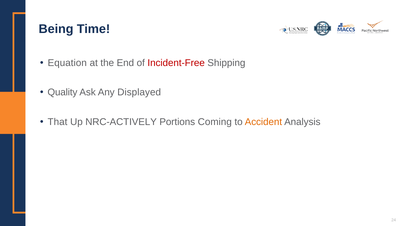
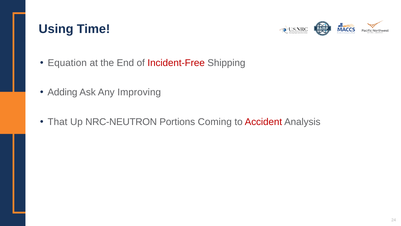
Being: Being -> Using (56, 29)
Quality: Quality -> Adding (62, 92)
Displayed: Displayed -> Improving (139, 92)
NRC-ACTIVELY: NRC-ACTIVELY -> NRC-NEUTRON (121, 122)
Accident colour: orange -> red (263, 122)
